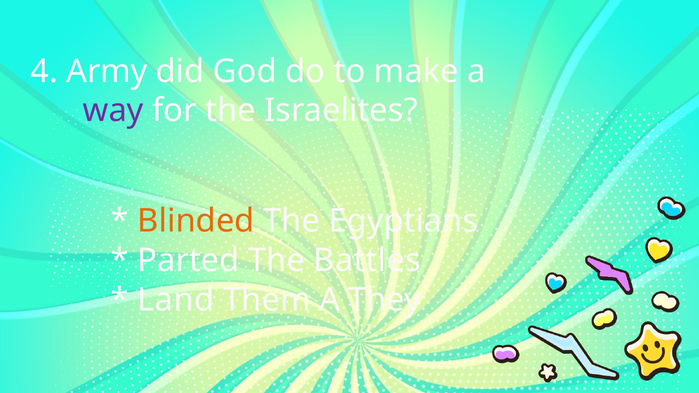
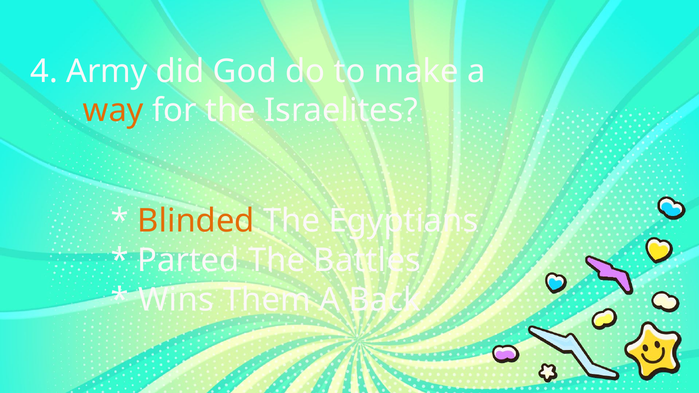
way colour: purple -> orange (113, 111)
Land: Land -> Wins (176, 300)
They: They -> Back (385, 300)
